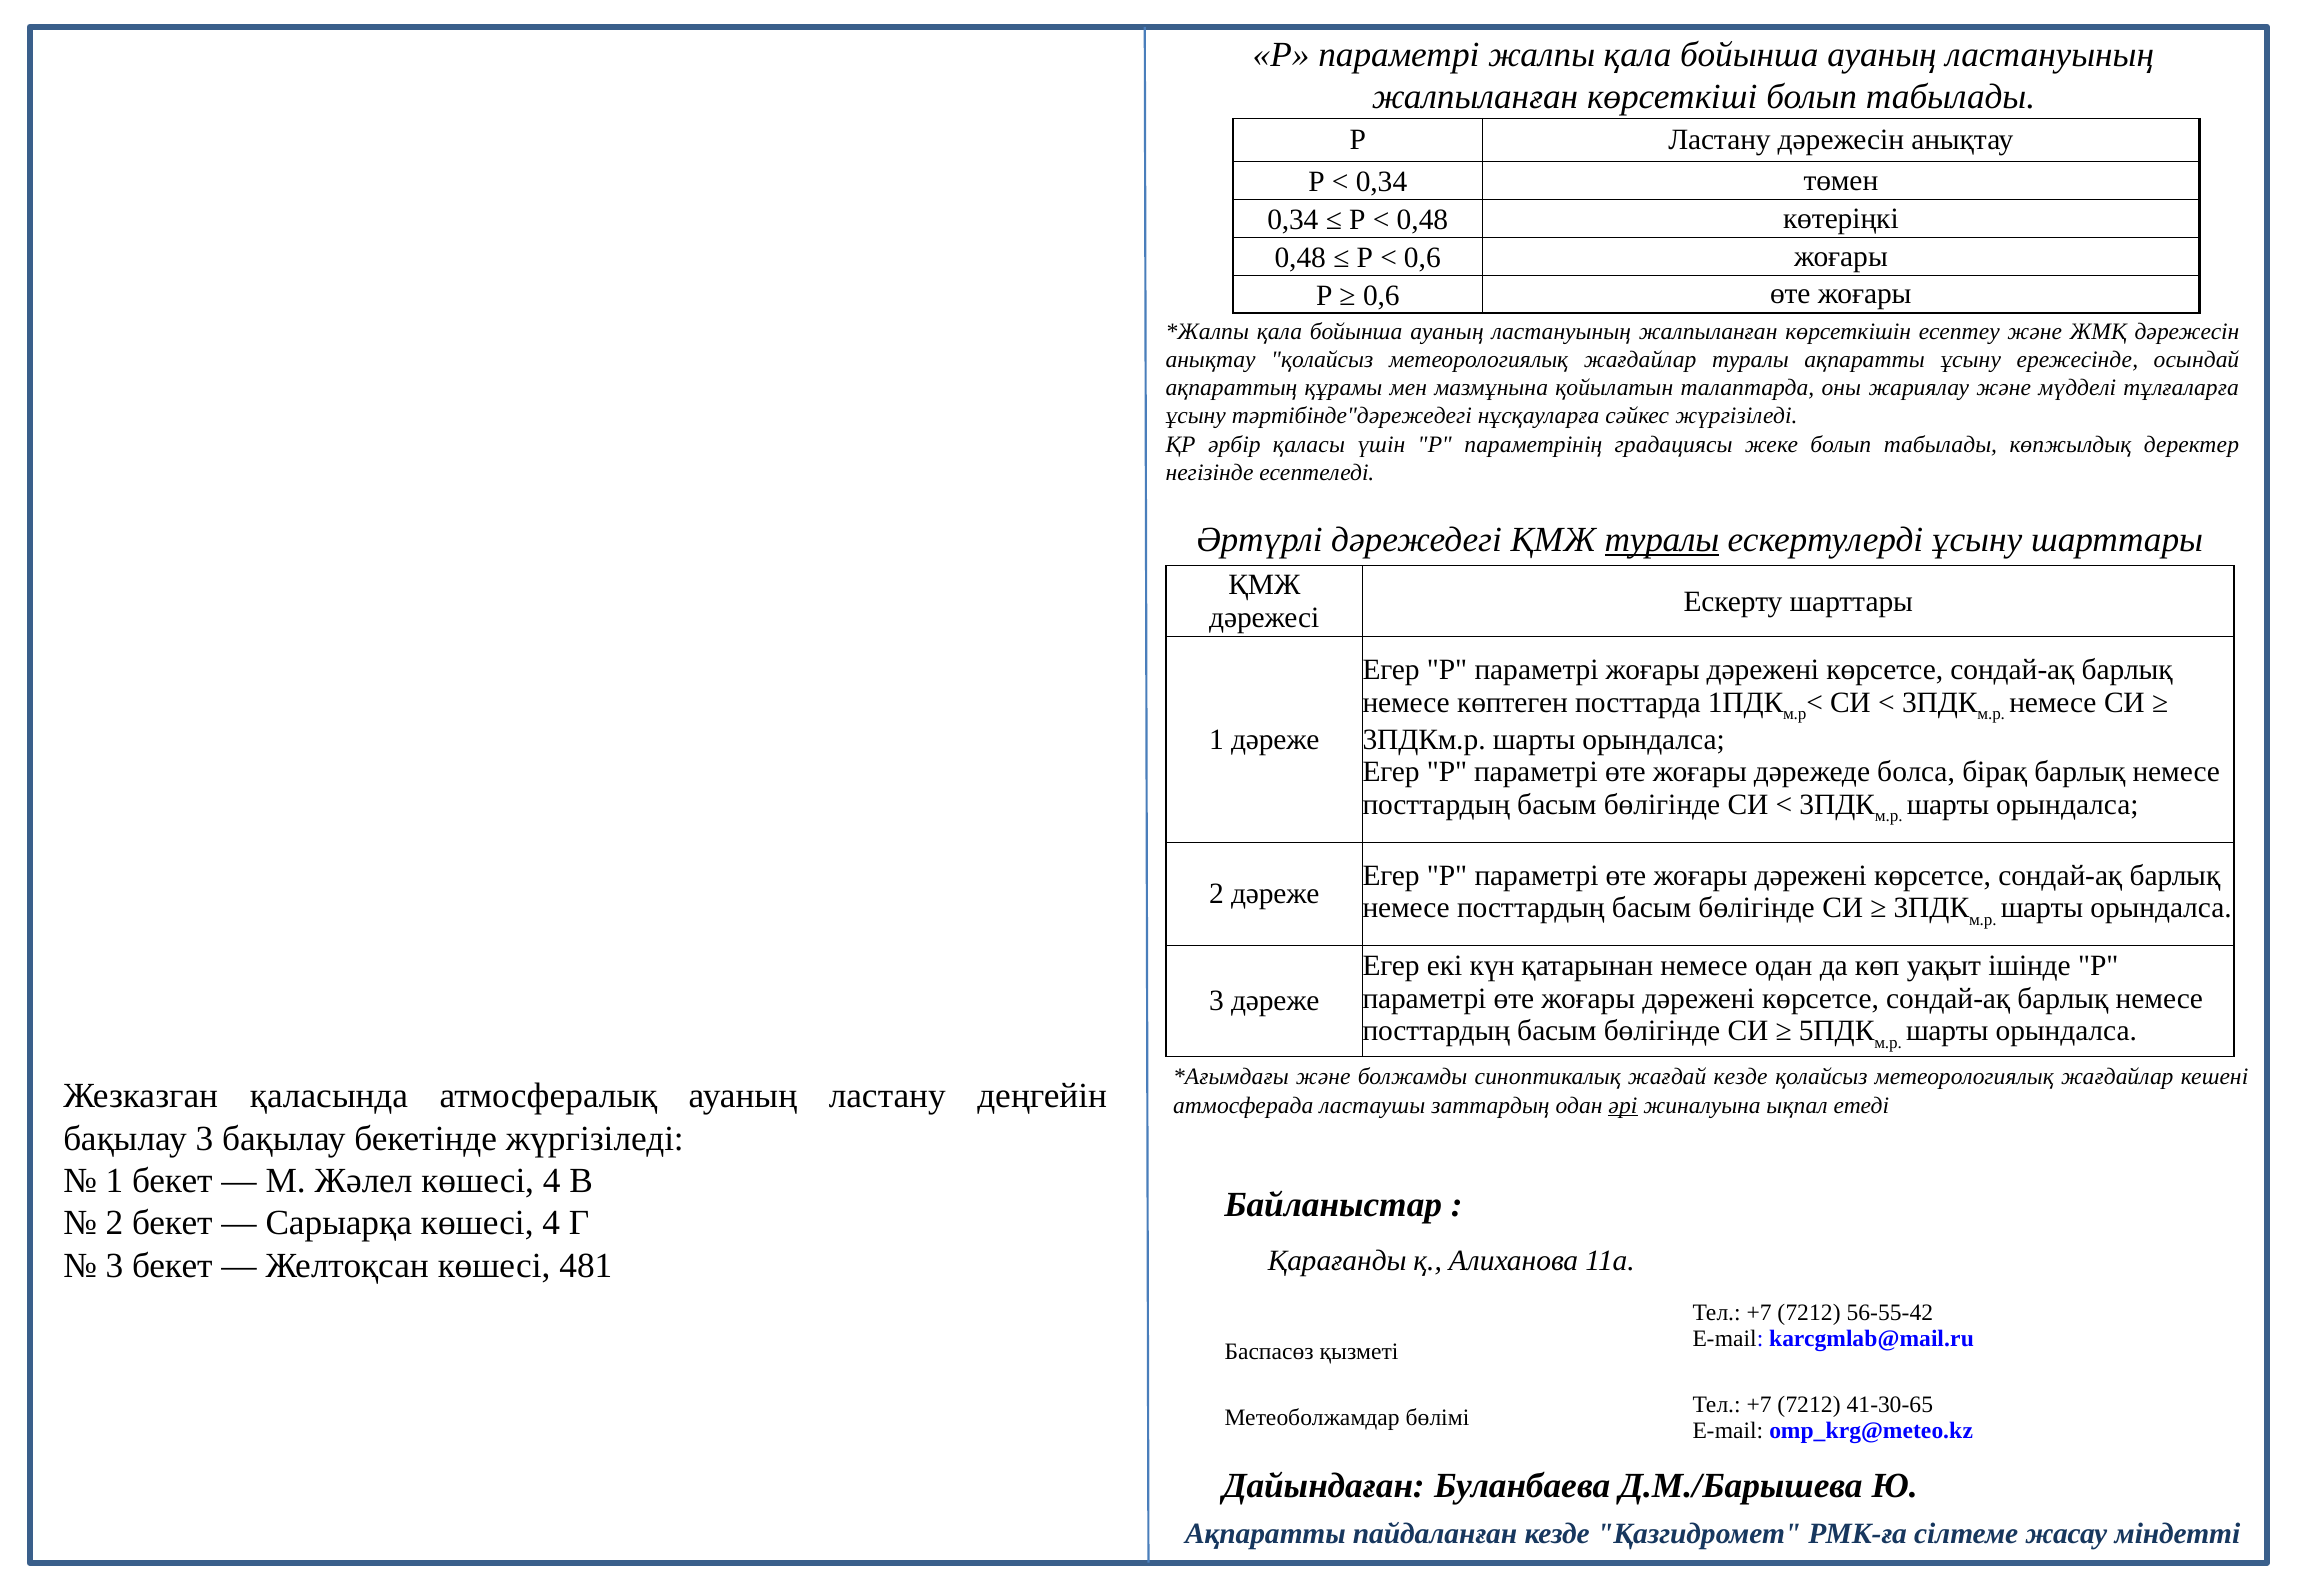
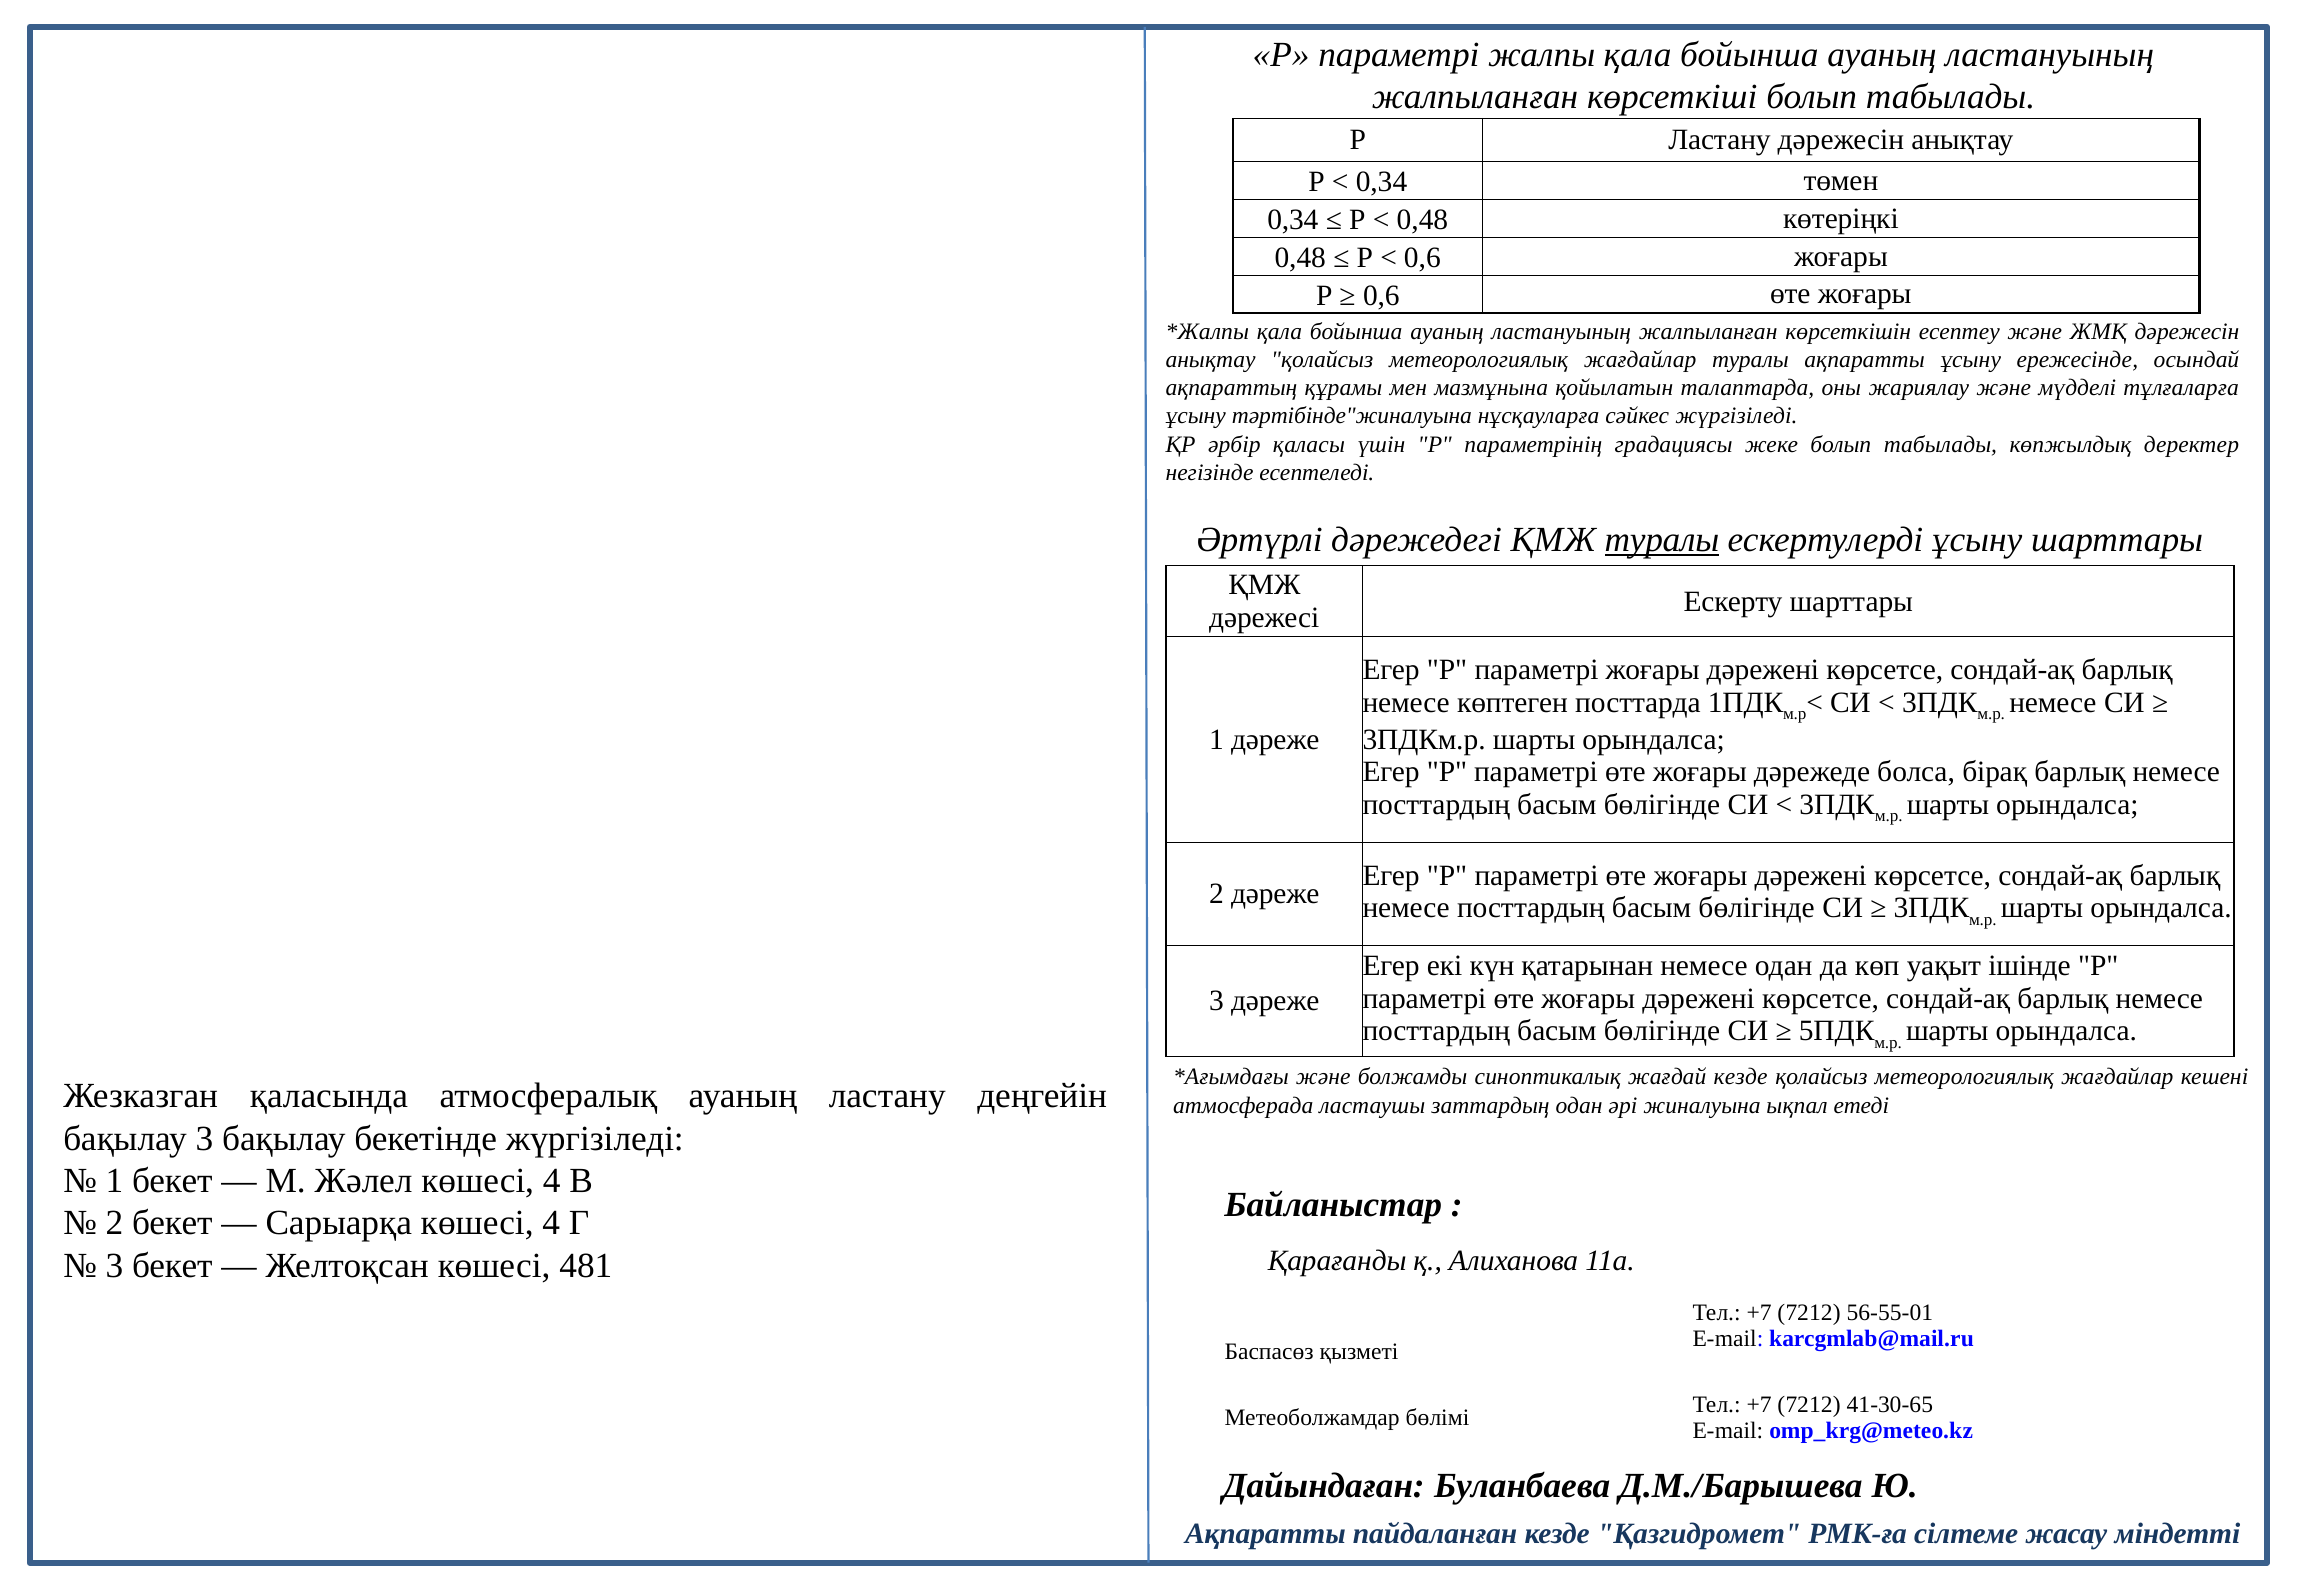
тәртібінде"дәрежедегі: тәртібінде"дәрежедегі -> тәртібінде"жиналуына (1352, 416)
әрі underline: present -> none (1623, 1106)
56-55-42: 56-55-42 -> 56-55-01 (1890, 1313)
